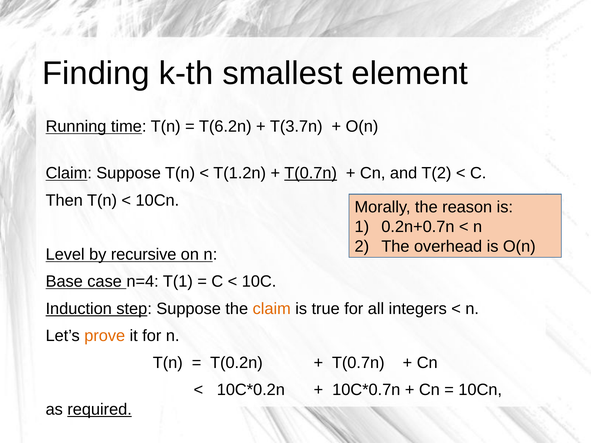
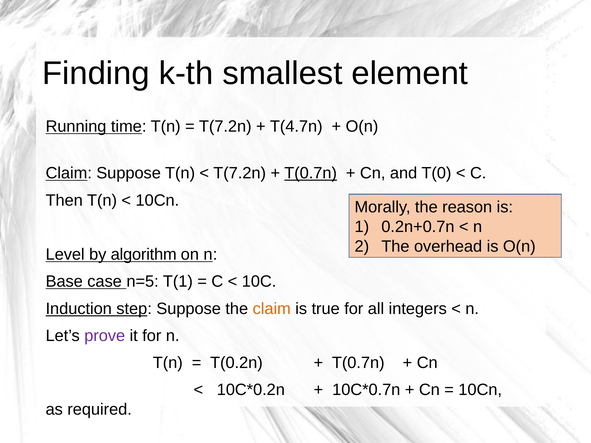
T(6.2n: T(6.2n -> T(7.2n (225, 127)
T(3.7n: T(3.7n -> T(4.7n (296, 127)
T(1.2n: T(1.2n -> T(7.2n (240, 173)
T(2: T(2 -> T(0 (436, 173)
recursive: recursive -> algorithm (144, 255)
n=4: n=4 -> n=5 (143, 282)
prove colour: orange -> purple (105, 336)
required underline: present -> none (100, 410)
